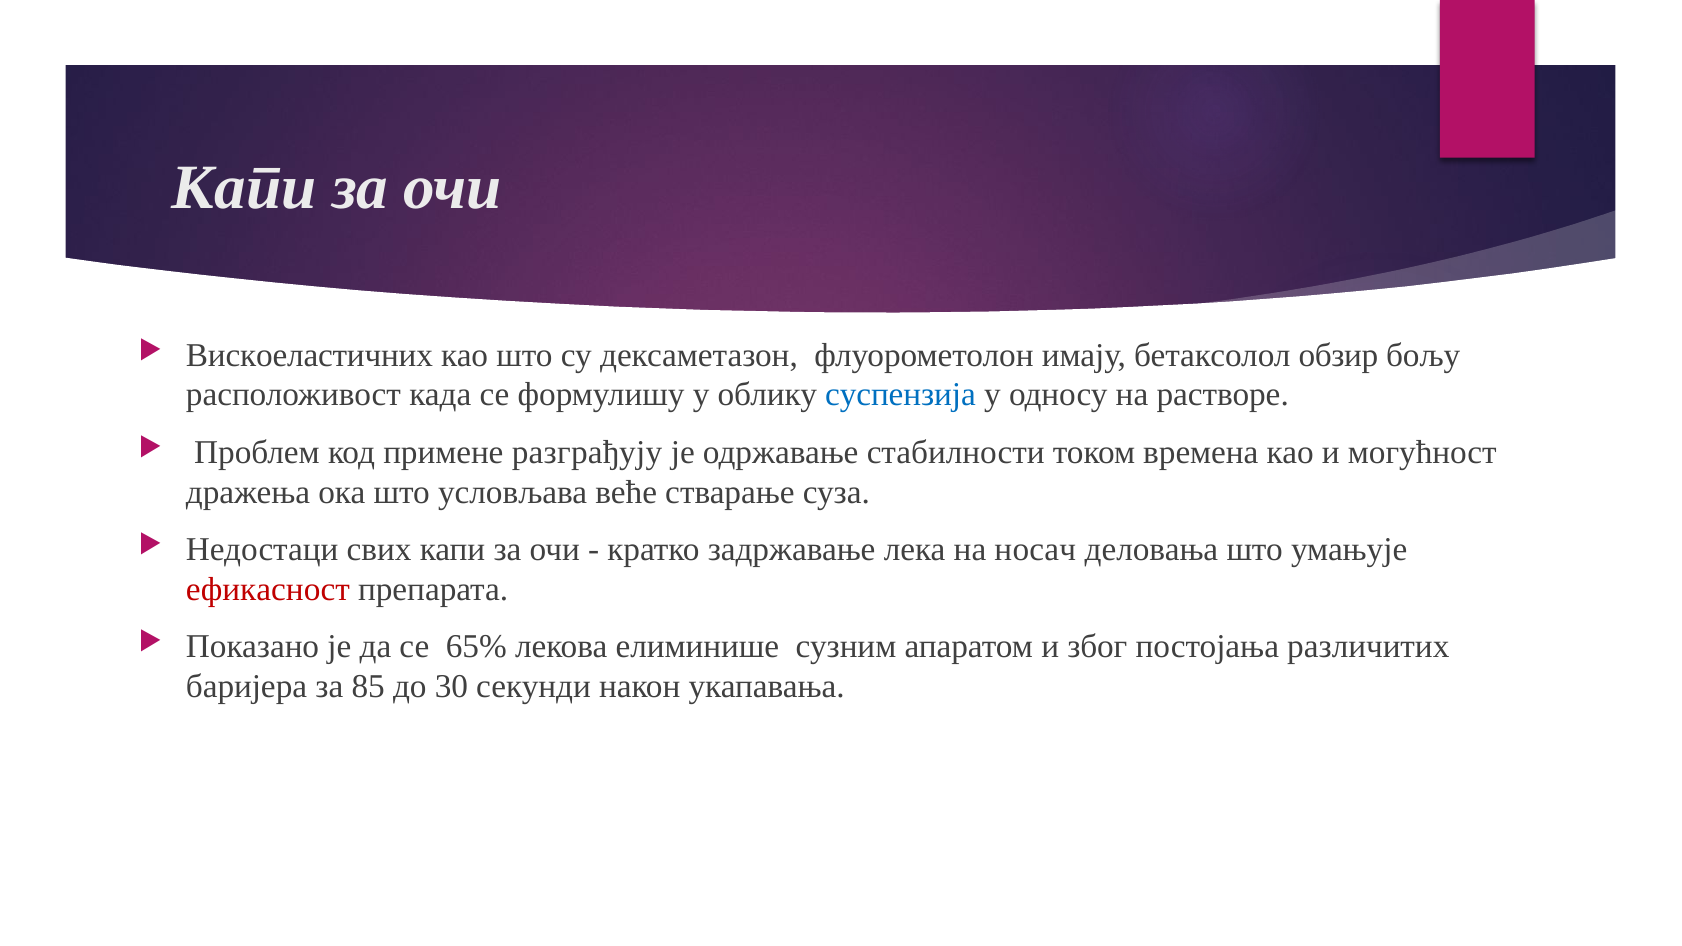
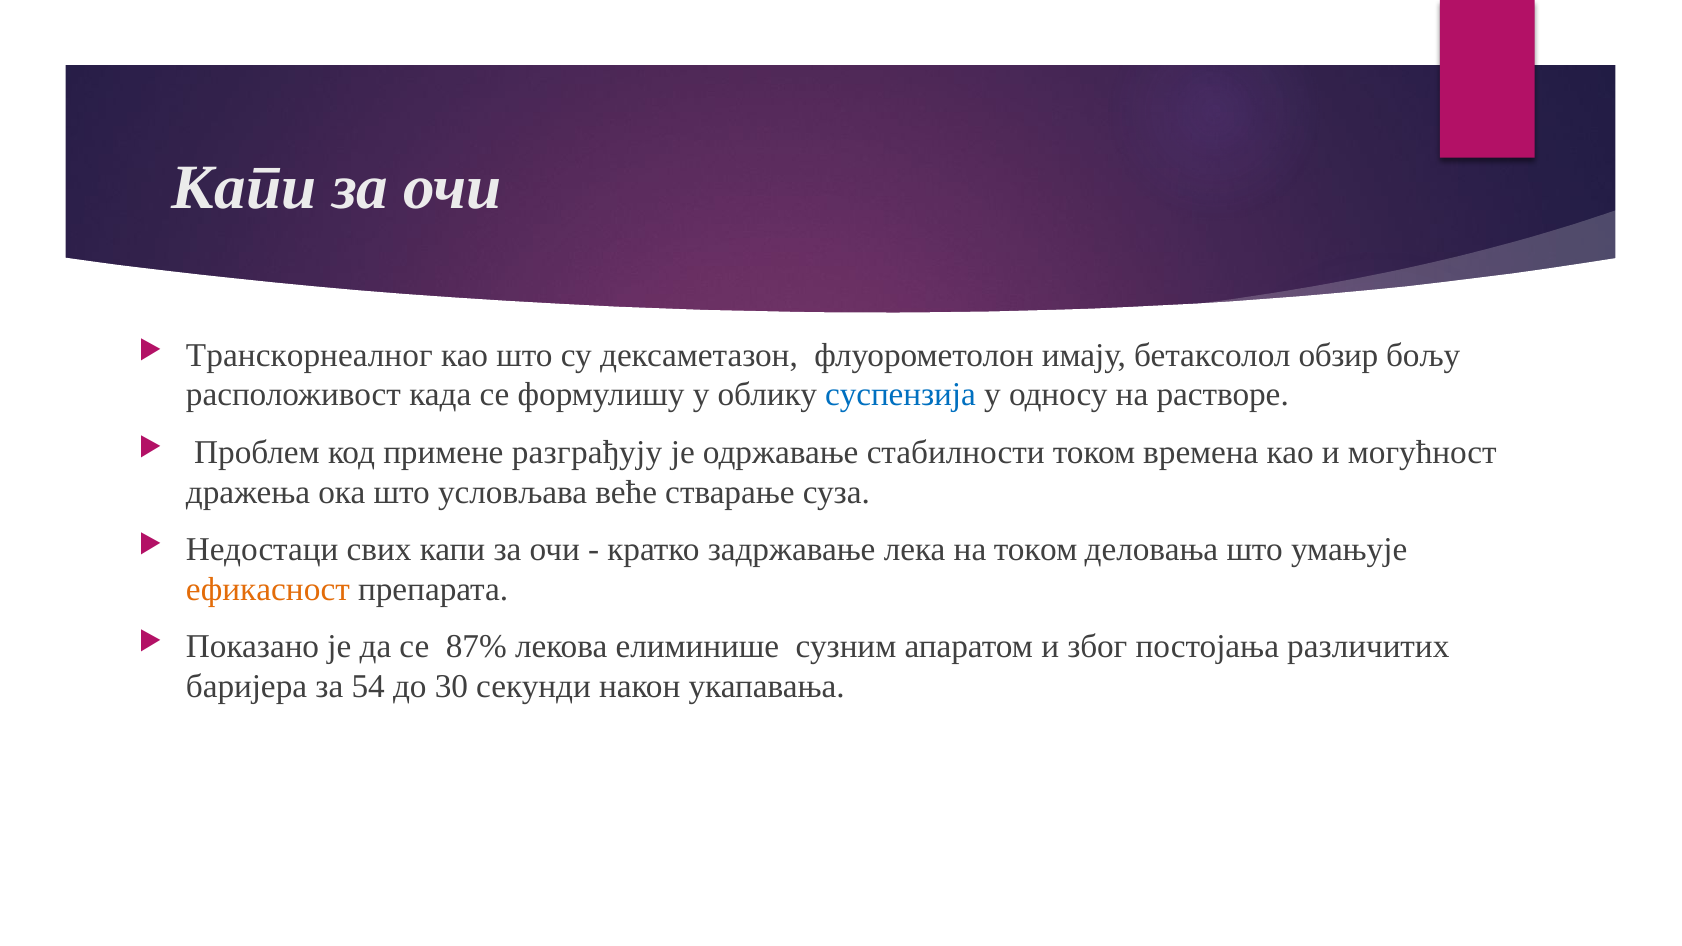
Вискоеластичних: Вискоеластичних -> Транскорнеалног (309, 355)
на носач: носач -> током (1036, 550)
ефикасност colour: red -> orange (268, 590)
65%: 65% -> 87% (476, 647)
85: 85 -> 54 (368, 687)
